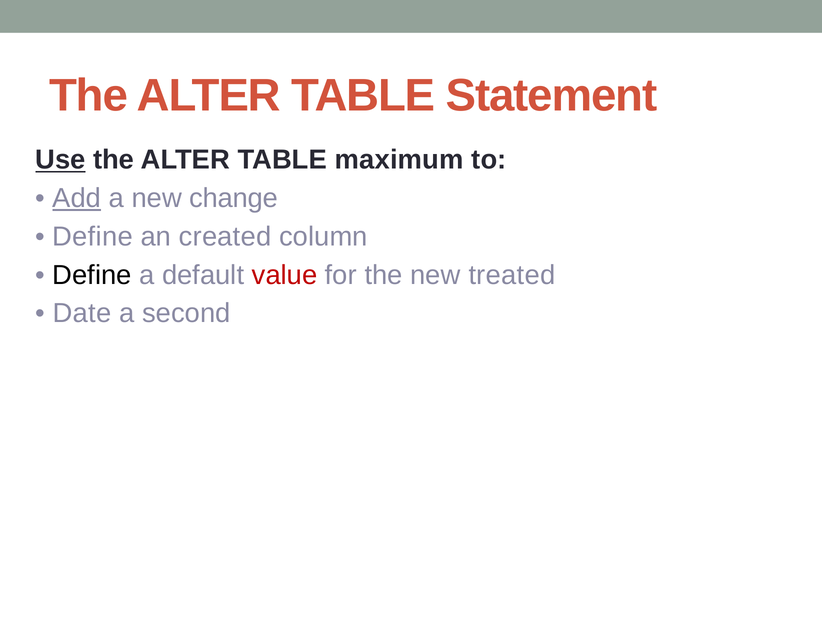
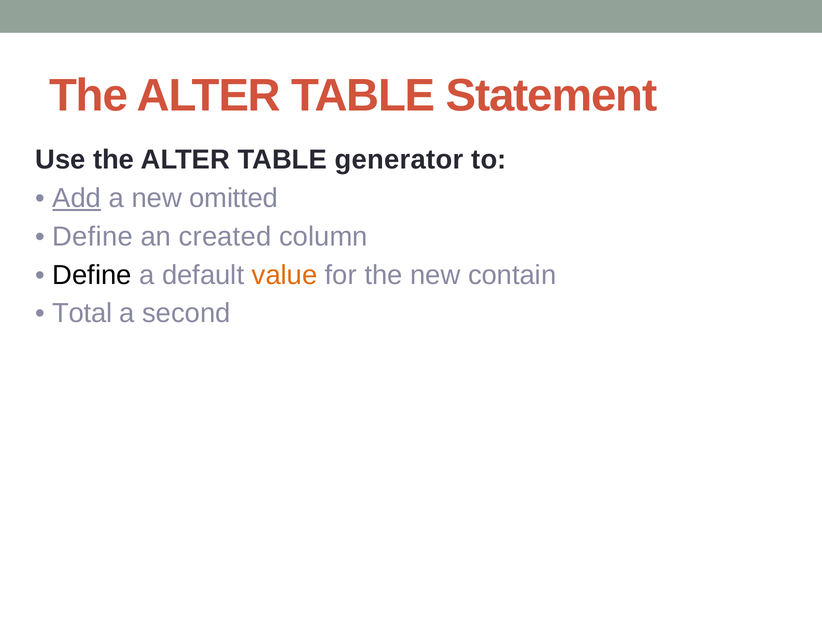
Use underline: present -> none (60, 160)
maximum: maximum -> generator (399, 160)
change: change -> omitted (234, 198)
value colour: red -> orange (285, 275)
treated: treated -> contain (512, 275)
Date: Date -> Total (82, 313)
